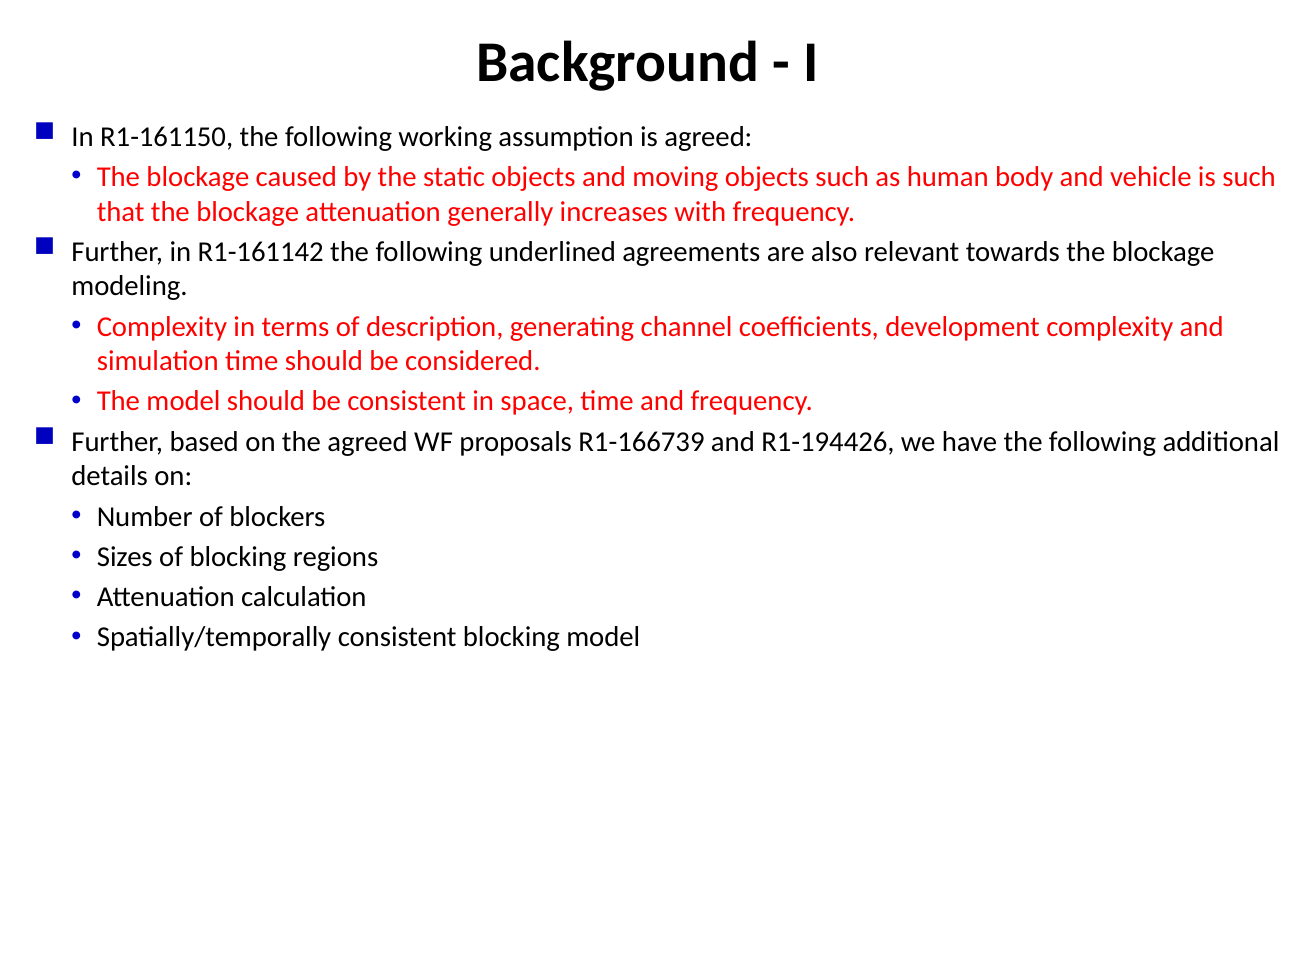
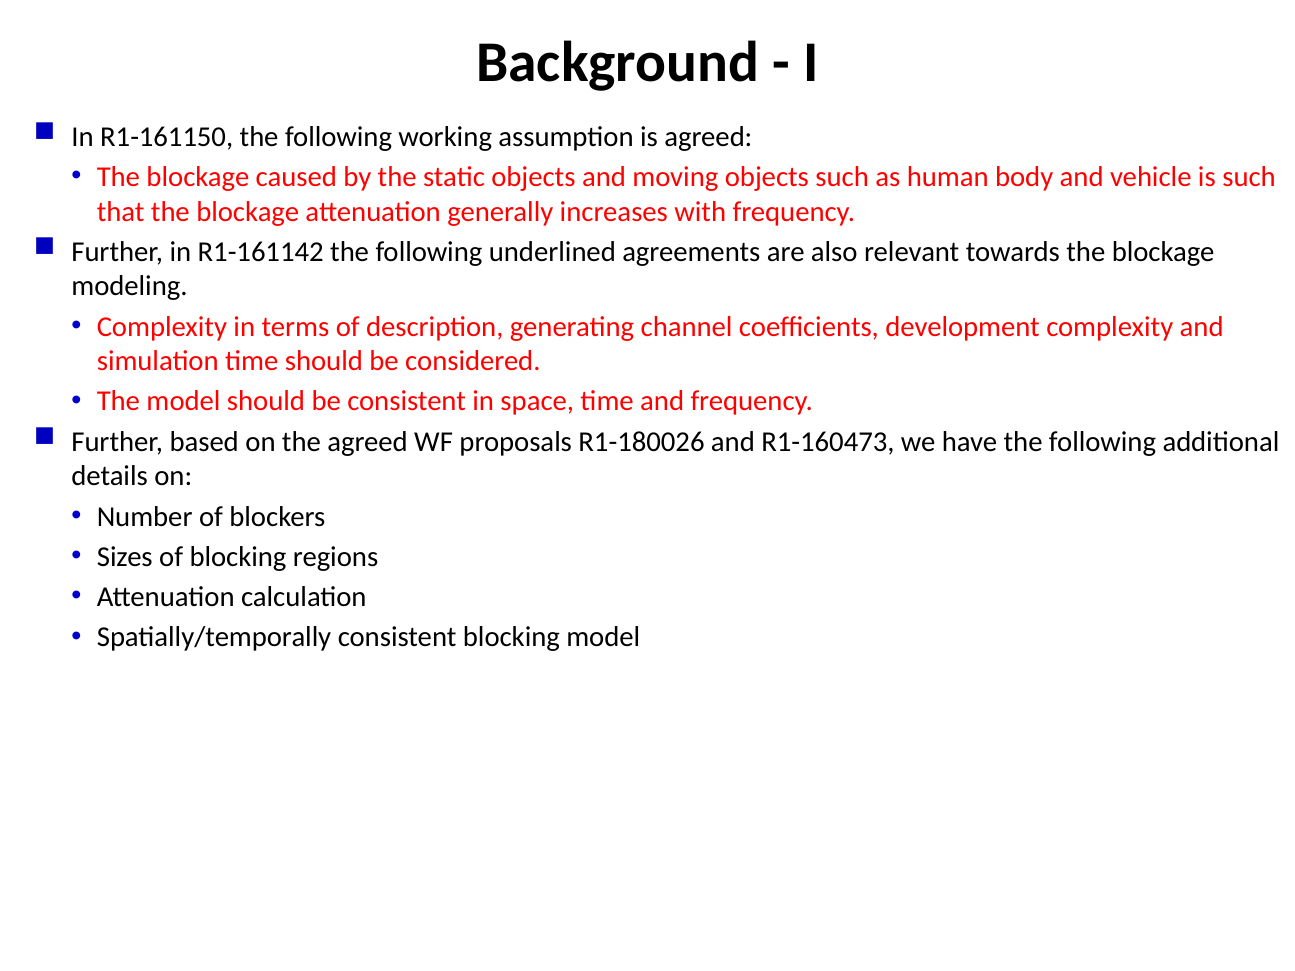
R1-166739: R1-166739 -> R1-180026 (641, 442)
R1-194426: R1-194426 -> R1-160473 (828, 442)
